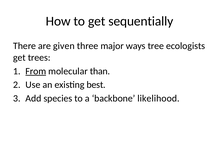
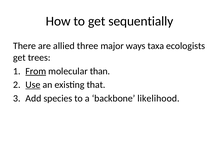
given: given -> allied (64, 46)
tree: tree -> taxa (156, 46)
Use underline: none -> present (33, 85)
best: best -> that (96, 85)
